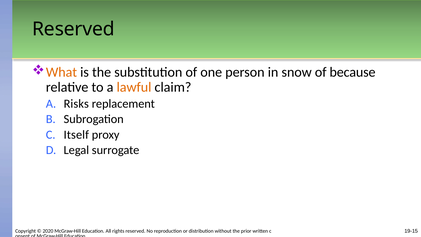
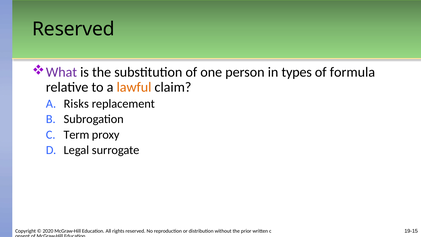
What colour: orange -> purple (61, 72)
snow: snow -> types (297, 72)
because: because -> formula (352, 72)
Itself: Itself -> Term (76, 135)
